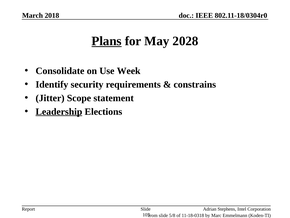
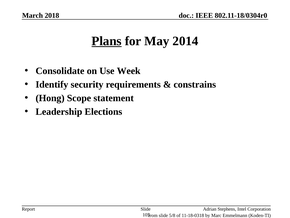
2028: 2028 -> 2014 (185, 41)
Jitter: Jitter -> Hong (50, 98)
Leadership underline: present -> none (59, 111)
